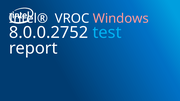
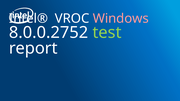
test colour: light blue -> light green (107, 33)
